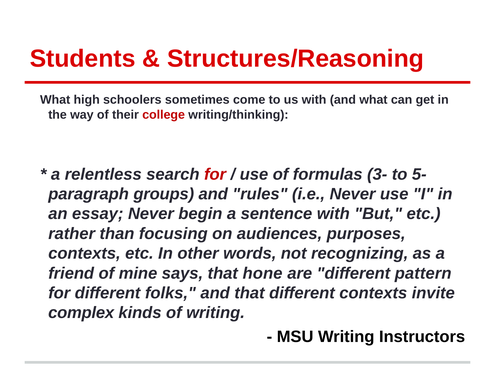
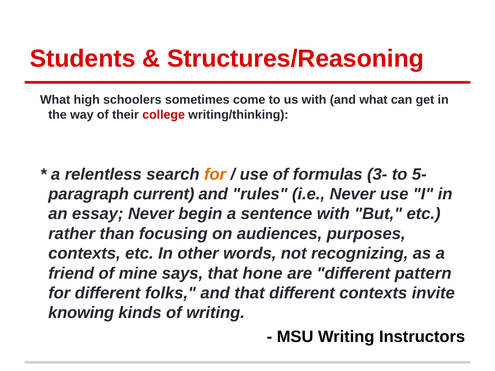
for colour: red -> orange (215, 174)
groups: groups -> current (164, 194)
complex: complex -> knowing (81, 313)
